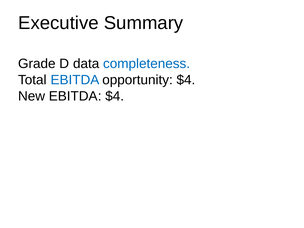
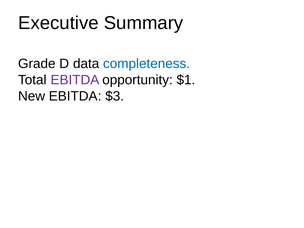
EBITDA colour: blue -> purple (75, 80)
opportunity $4: $4 -> $1 (186, 80)
EBITDA $4: $4 -> $3 (115, 96)
